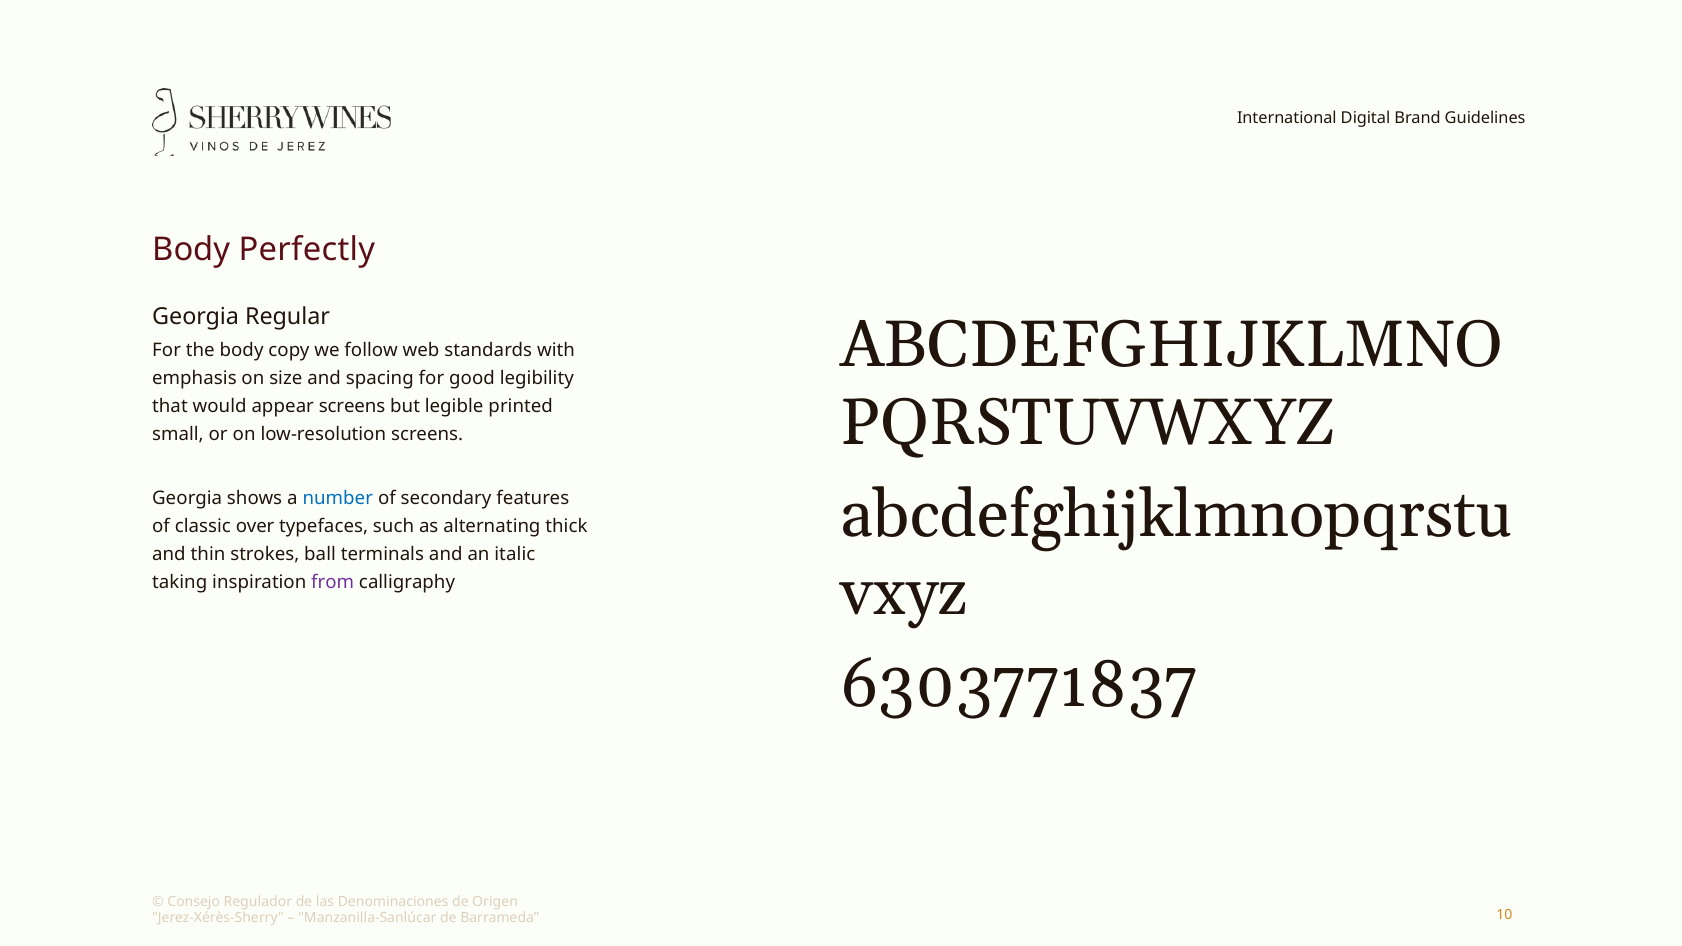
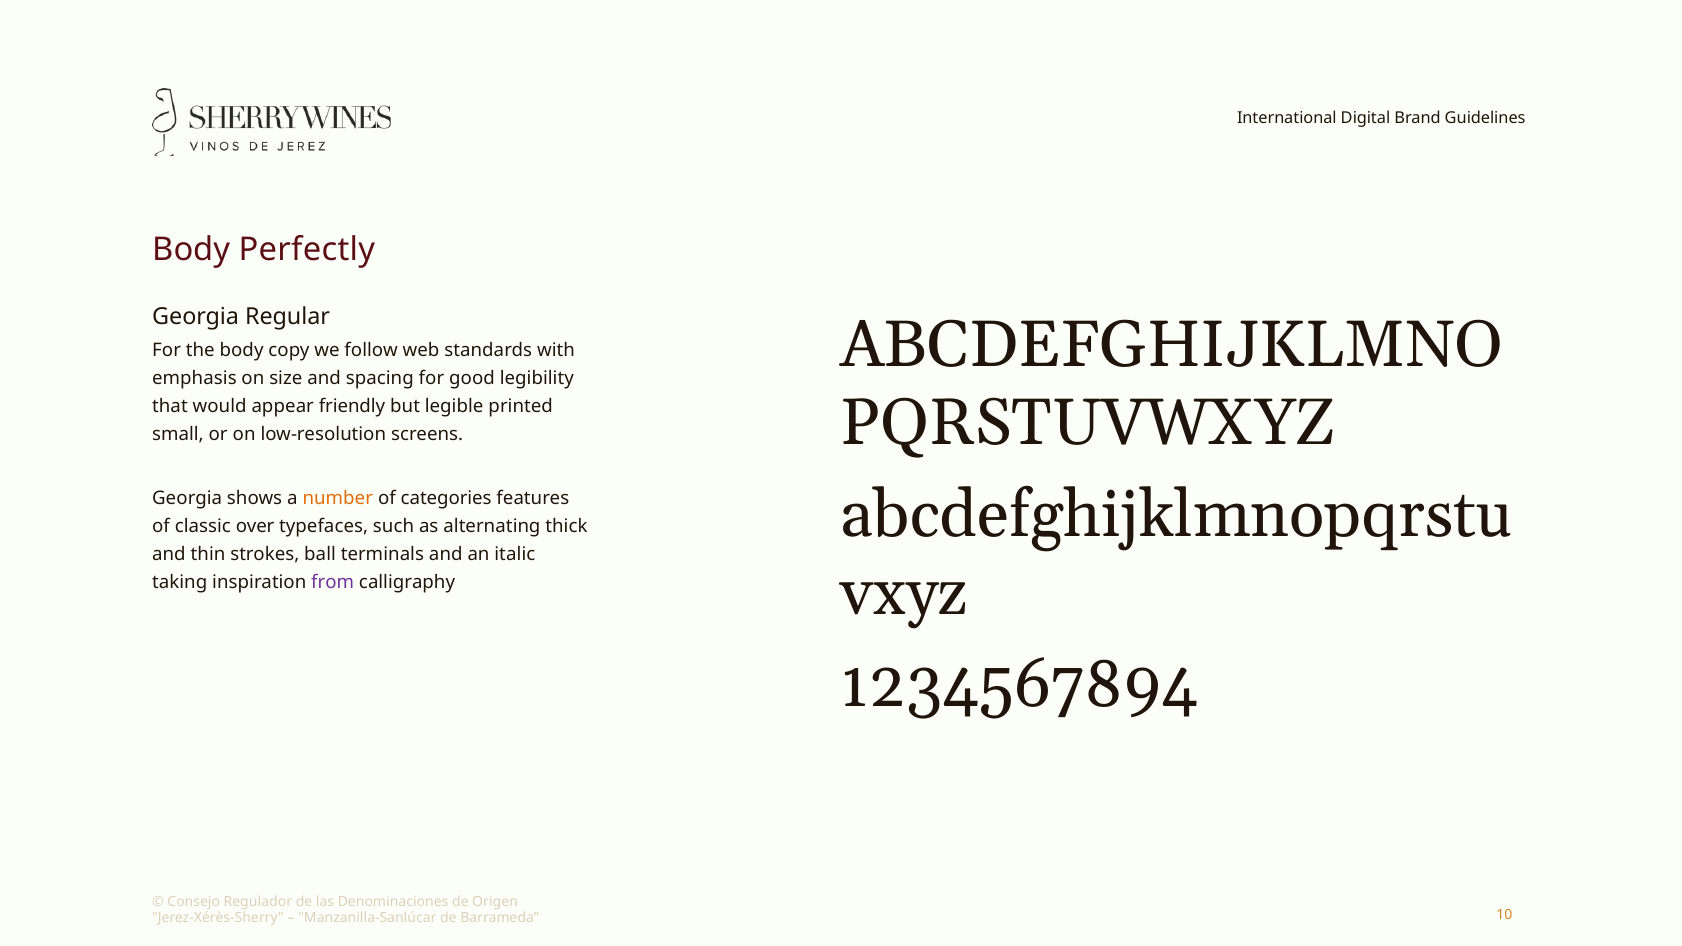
appear screens: screens -> friendly (352, 407)
number colour: blue -> orange (338, 498)
secondary: secondary -> categories (446, 498)
6303771837: 6303771837 -> 1234567894 (1020, 685)
